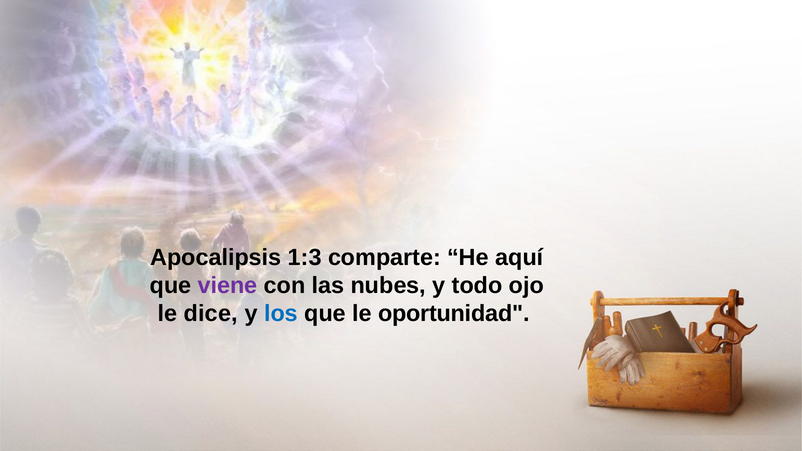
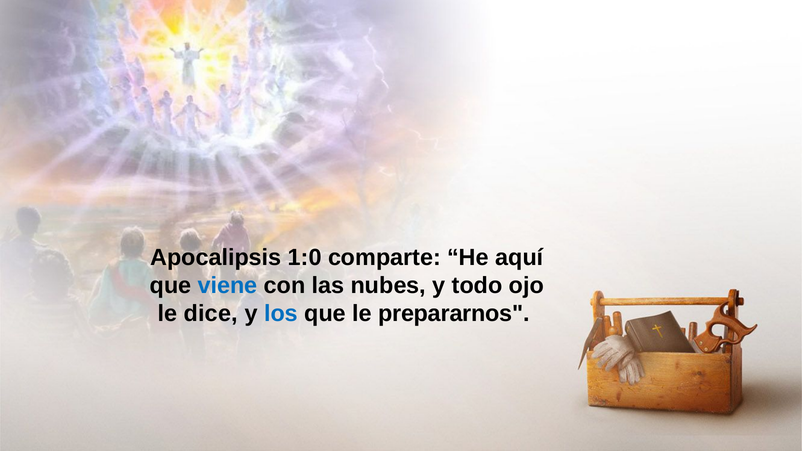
1:3: 1:3 -> 1:0 (305, 257)
viene colour: purple -> blue (228, 285)
oportunidad: oportunidad -> prepararnos (454, 314)
